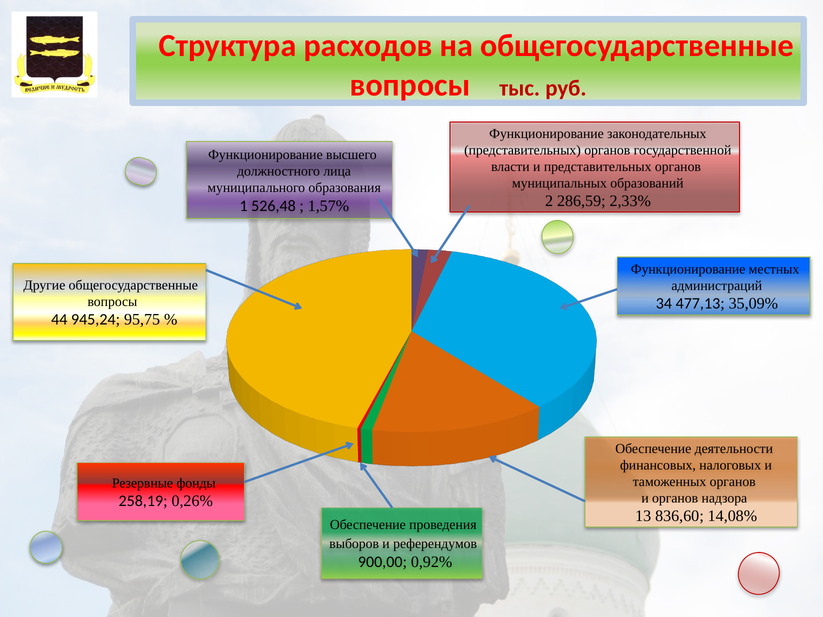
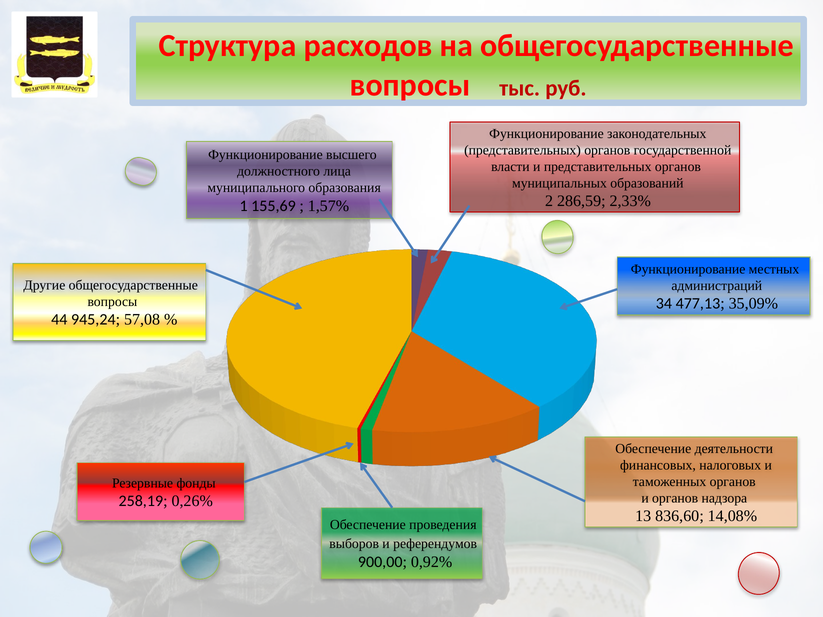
526,48: 526,48 -> 155,69 (274, 206)
95,75: 95,75 -> 57,08 (142, 320)
